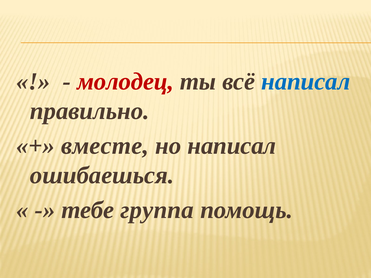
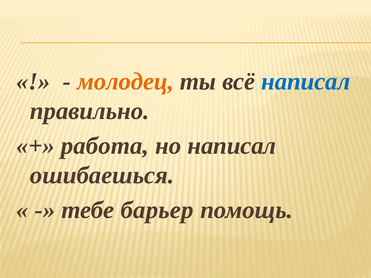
молодец colour: red -> orange (125, 81)
вместе: вместе -> работа (105, 146)
группа: группа -> барьер (157, 210)
